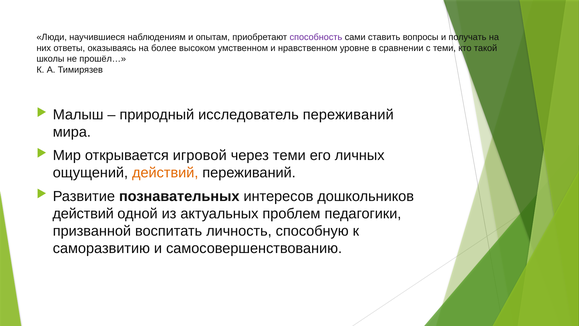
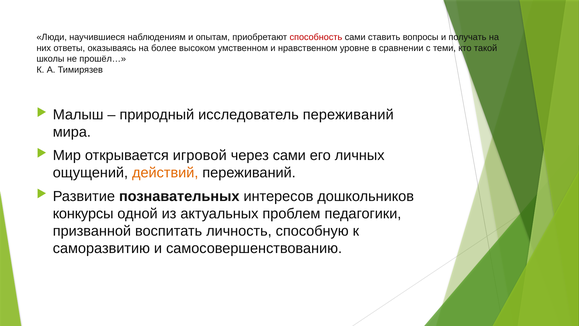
способность colour: purple -> red (316, 37)
через теми: теми -> сами (289, 155)
действий: действий -> конкурсы (83, 213)
